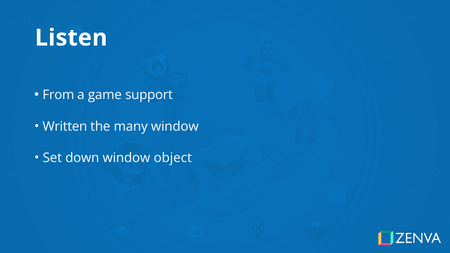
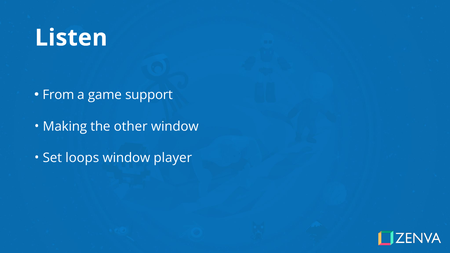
Written: Written -> Making (65, 126)
many: many -> other (131, 126)
down: down -> loops (82, 158)
object: object -> player (173, 158)
